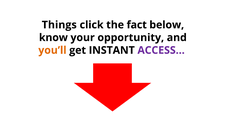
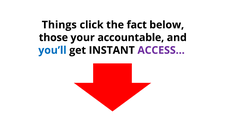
know: know -> those (53, 37)
opportunity: opportunity -> accountable (131, 37)
you’ll colour: orange -> blue (52, 50)
